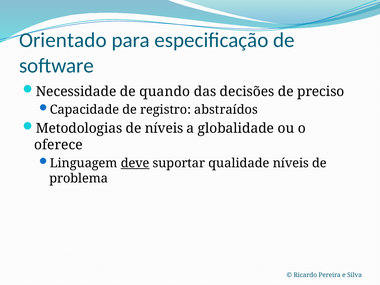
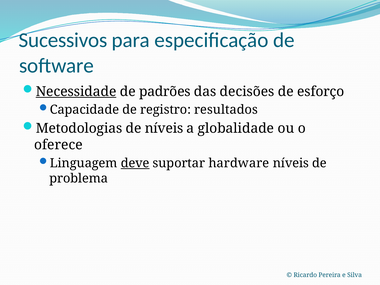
Orientado: Orientado -> Sucessivos (63, 40)
Necessidade underline: none -> present (76, 91)
quando: quando -> padrões (165, 91)
preciso: preciso -> esforço (321, 91)
abstraídos: abstraídos -> resultados (226, 110)
qualidade: qualidade -> hardware (239, 163)
